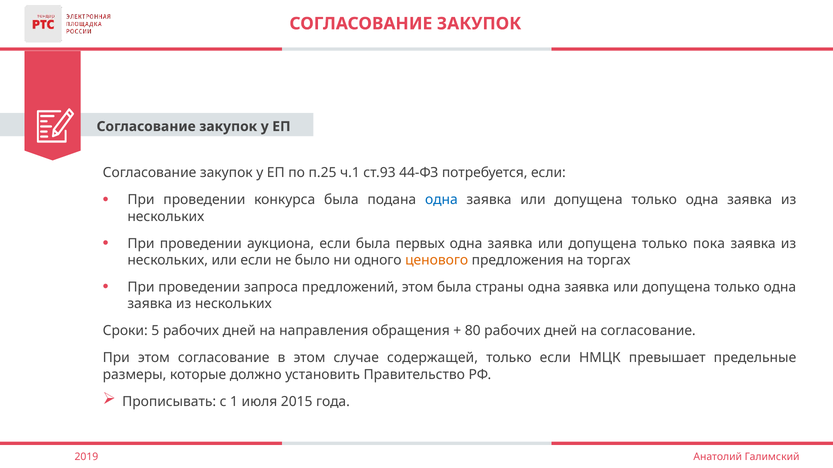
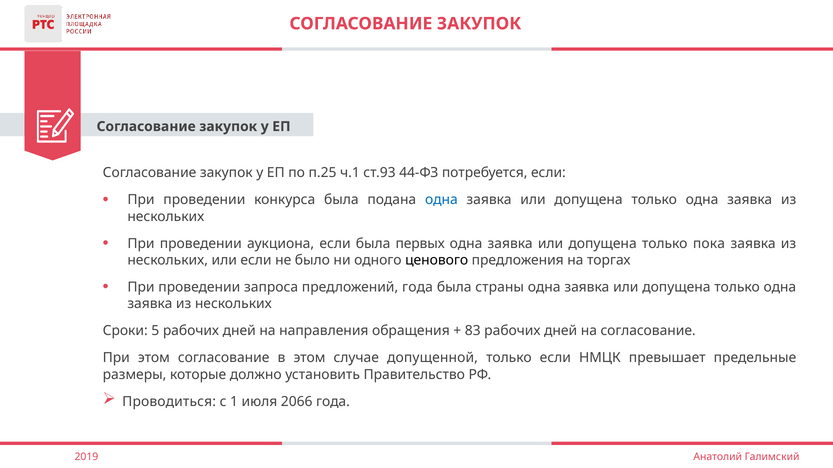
ценового colour: orange -> black (437, 260)
предложений этом: этом -> года (418, 287)
80: 80 -> 83 (473, 331)
содержащей: содержащей -> допущенной (433, 358)
Прописывать: Прописывать -> Проводиться (169, 402)
2015: 2015 -> 2066 (297, 402)
